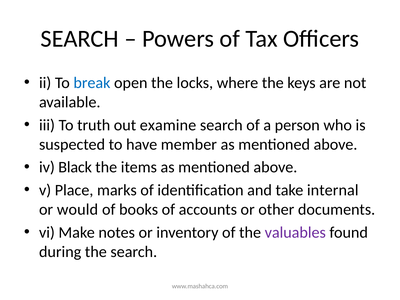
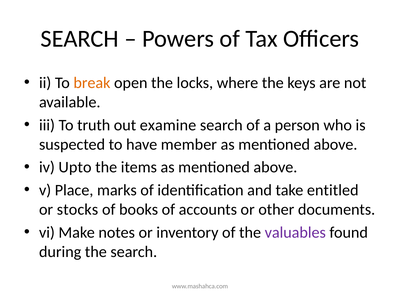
break colour: blue -> orange (92, 83)
Black: Black -> Upto (75, 167)
internal: internal -> entitled (333, 190)
would: would -> stocks (77, 210)
